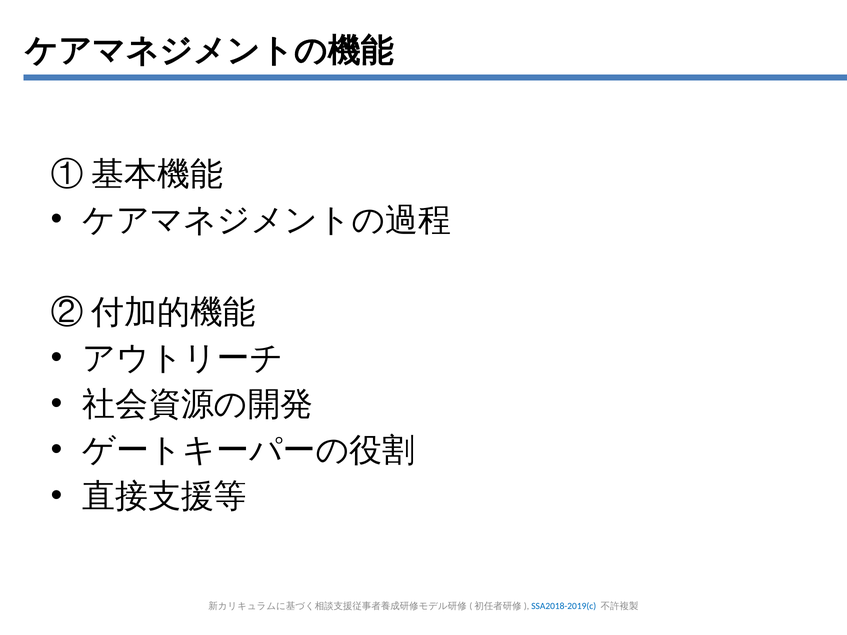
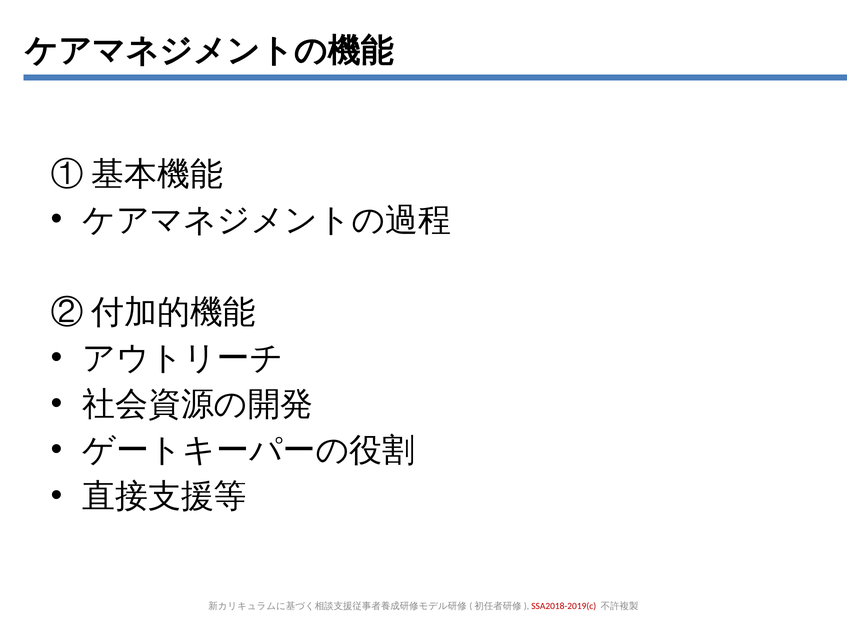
SSA2018-2019(c colour: blue -> red (564, 606)
